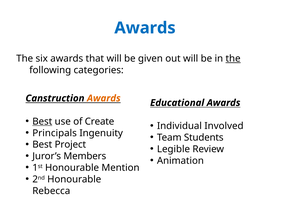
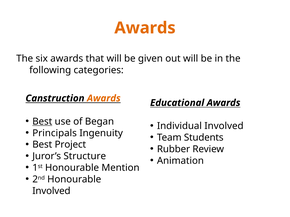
Awards colour: blue -> orange (145, 28)
the underline: present -> none (233, 59)
Create: Create -> Began (99, 122)
Legible: Legible -> Rubber (174, 149)
Members: Members -> Structure (85, 157)
Rebecca: Rebecca -> Involved (51, 191)
